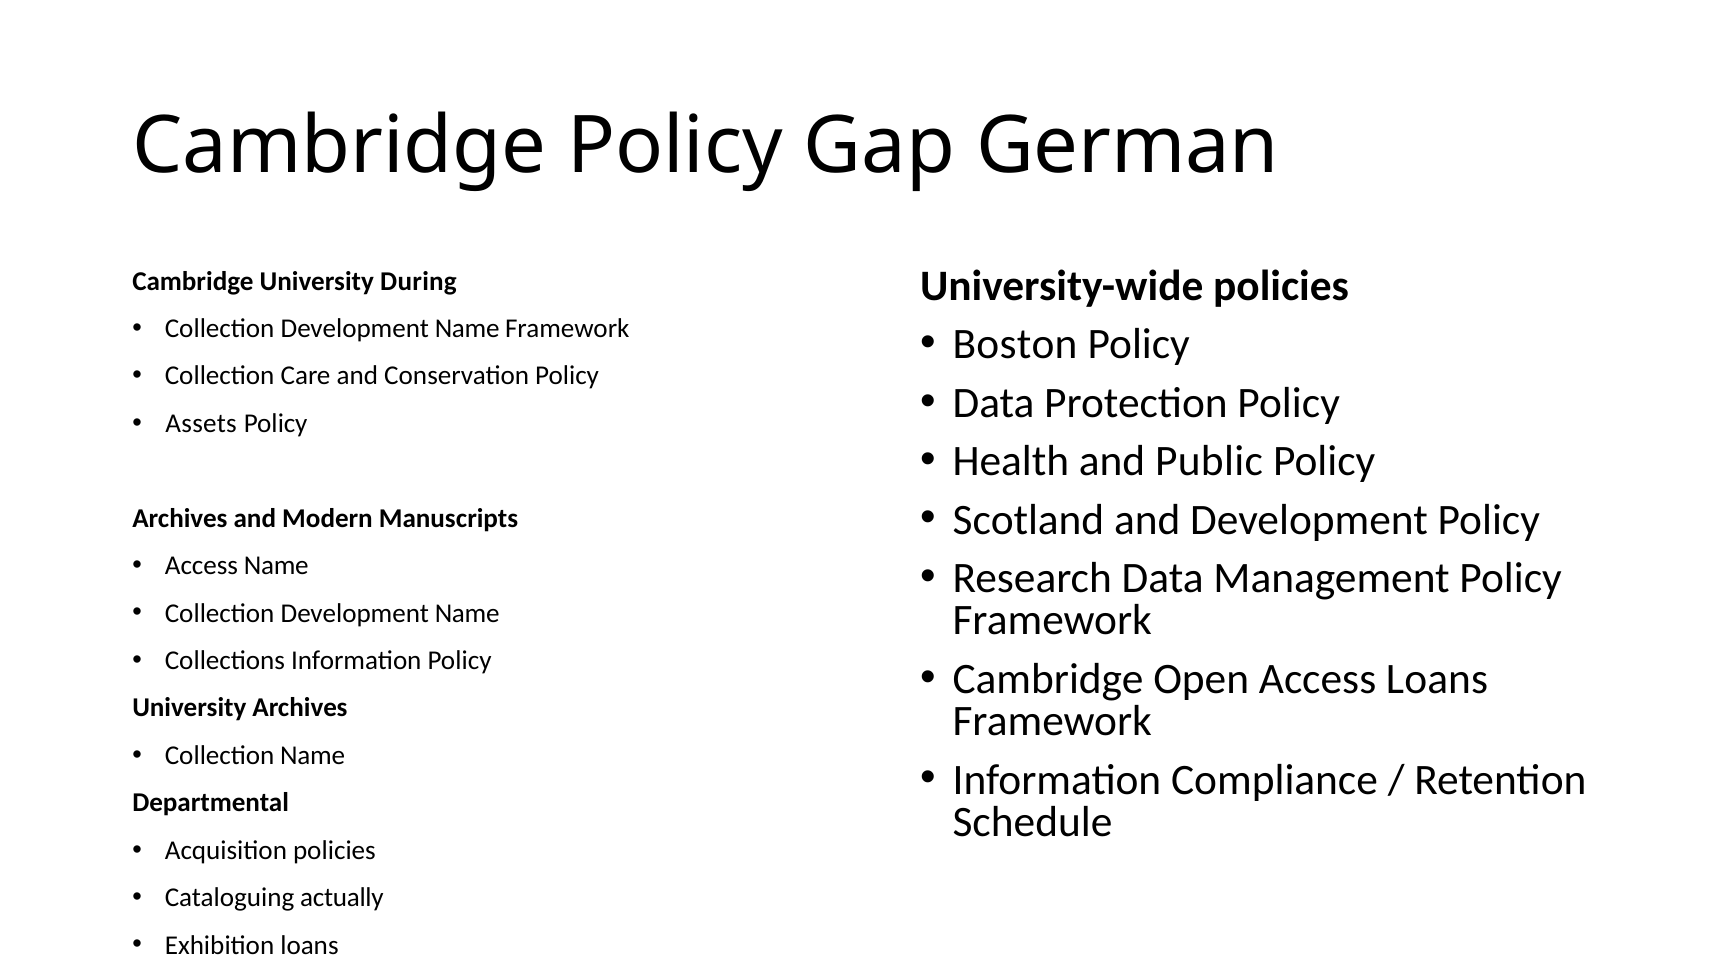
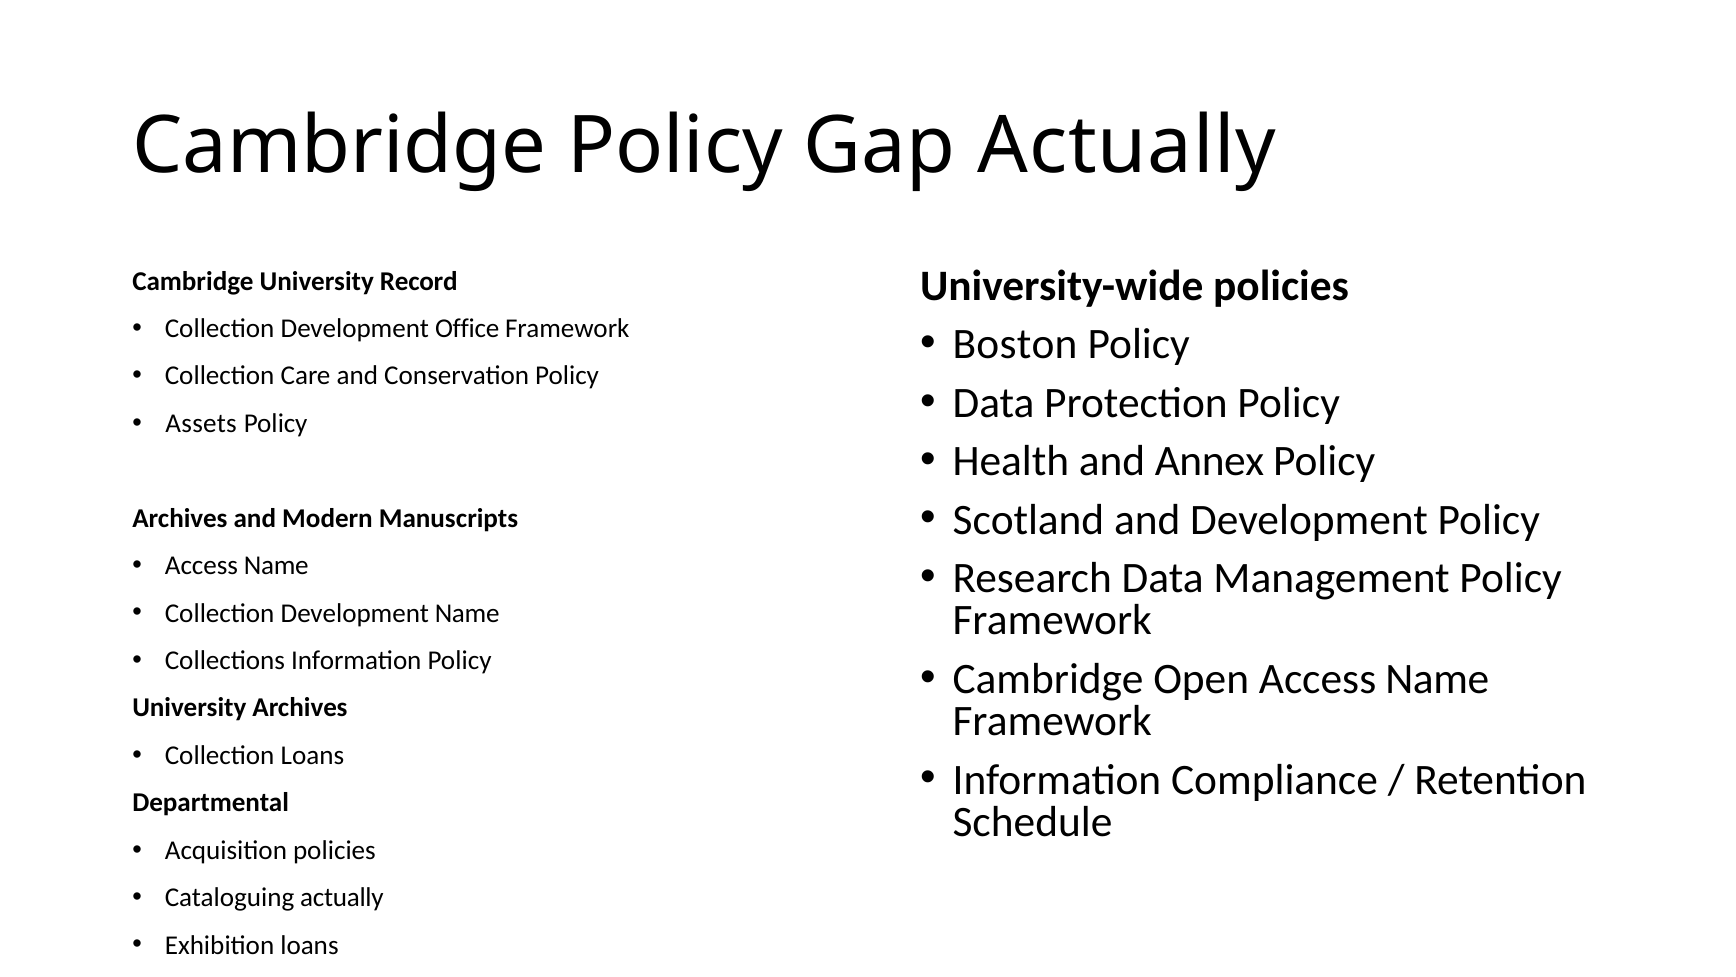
Gap German: German -> Actually (1127, 146)
During: During -> Record (419, 281)
Name: Name -> Office (467, 328)
Public: Public -> Annex (1209, 461)
Open Access Loans: Loans -> Name (1437, 679)
Collection Name: Name -> Loans (312, 755)
